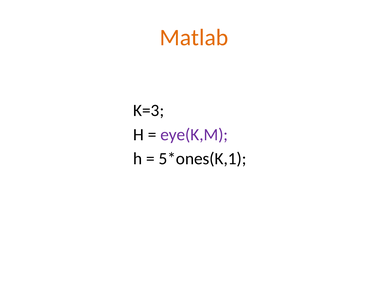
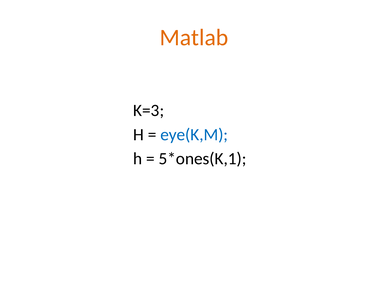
eye(K,M colour: purple -> blue (194, 135)
